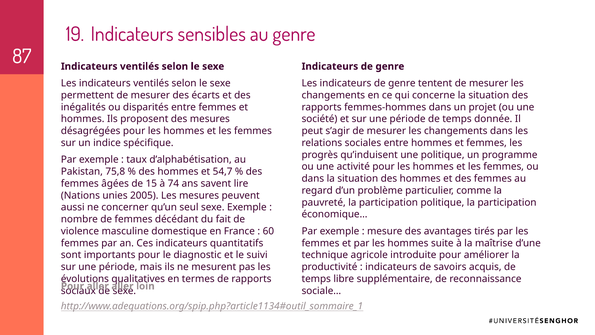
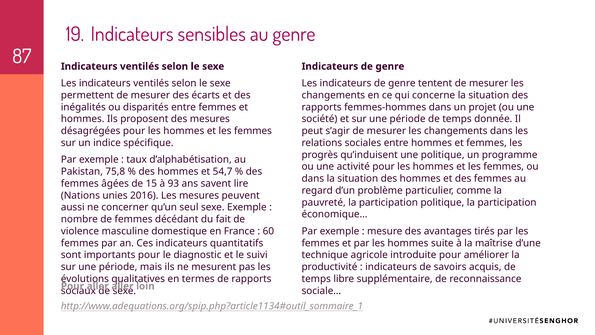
74: 74 -> 93 (173, 183)
2005: 2005 -> 2016 (144, 195)
